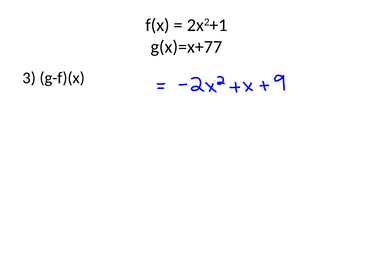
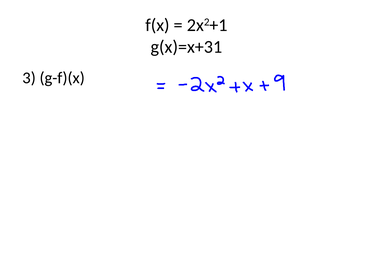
g(x)=x+77: g(x)=x+77 -> g(x)=x+31 (186, 47)
